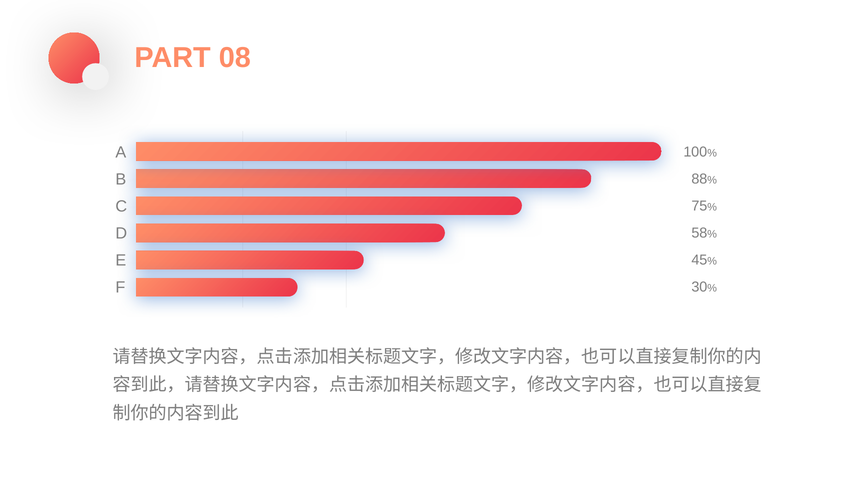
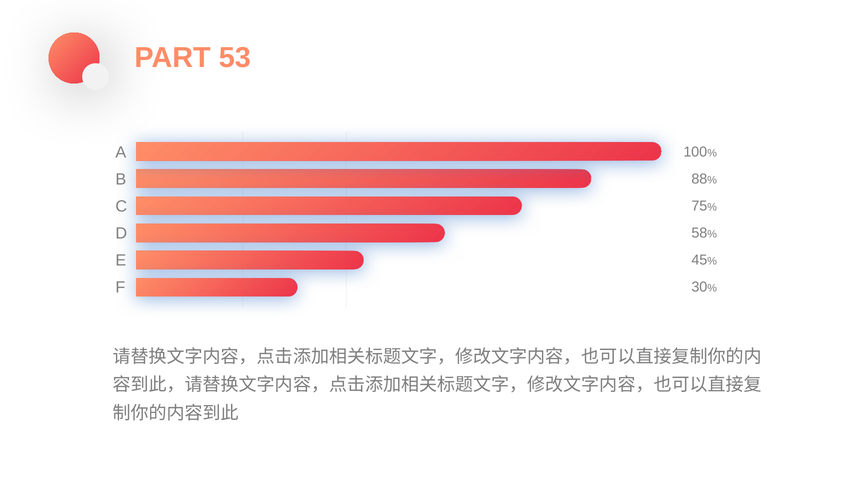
08: 08 -> 53 (235, 58)
